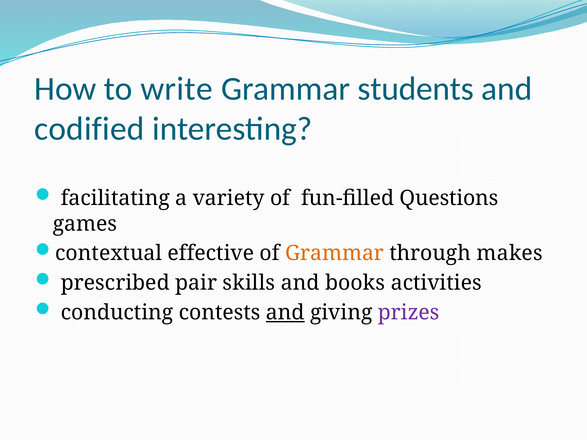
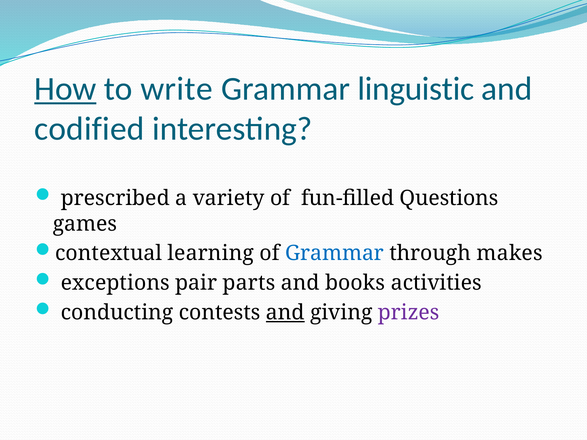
How underline: none -> present (65, 89)
students: students -> linguistic (416, 89)
facilitating: facilitating -> prescribed (115, 198)
effective: effective -> learning (211, 253)
Grammar colour: orange -> blue (335, 253)
prescribed: prescribed -> exceptions (115, 283)
skills: skills -> parts (249, 283)
